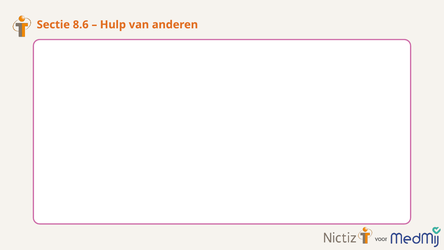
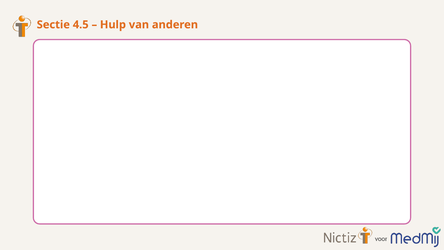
8.6: 8.6 -> 4.5 (81, 25)
